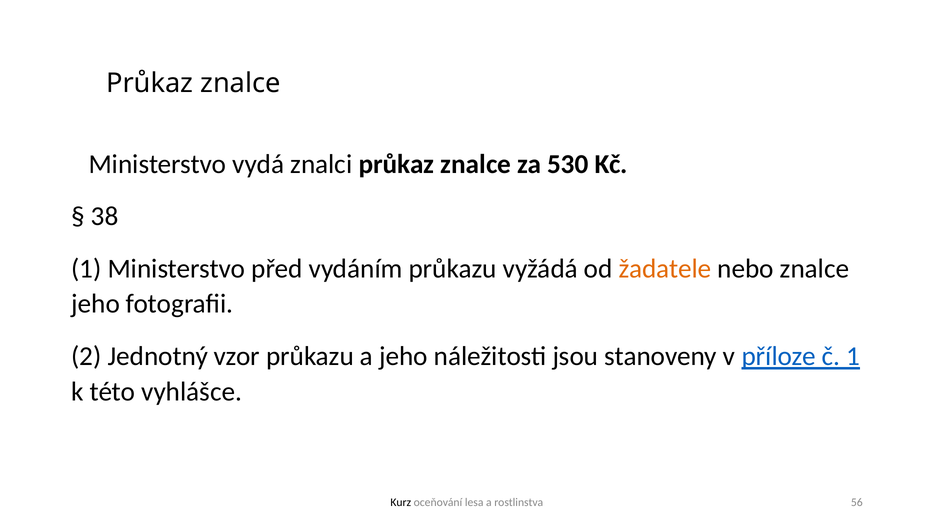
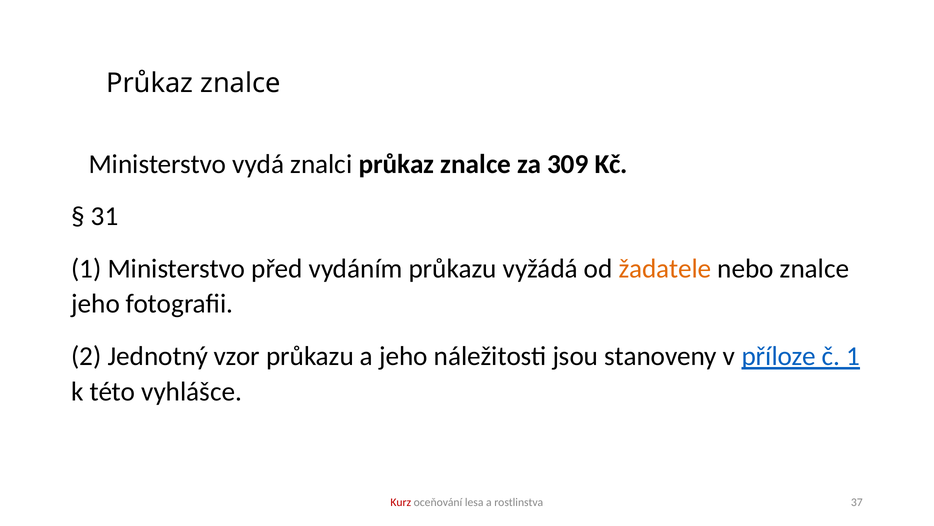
530: 530 -> 309 (568, 164)
38: 38 -> 31 (105, 216)
Kurz colour: black -> red (401, 502)
56: 56 -> 37 (857, 502)
